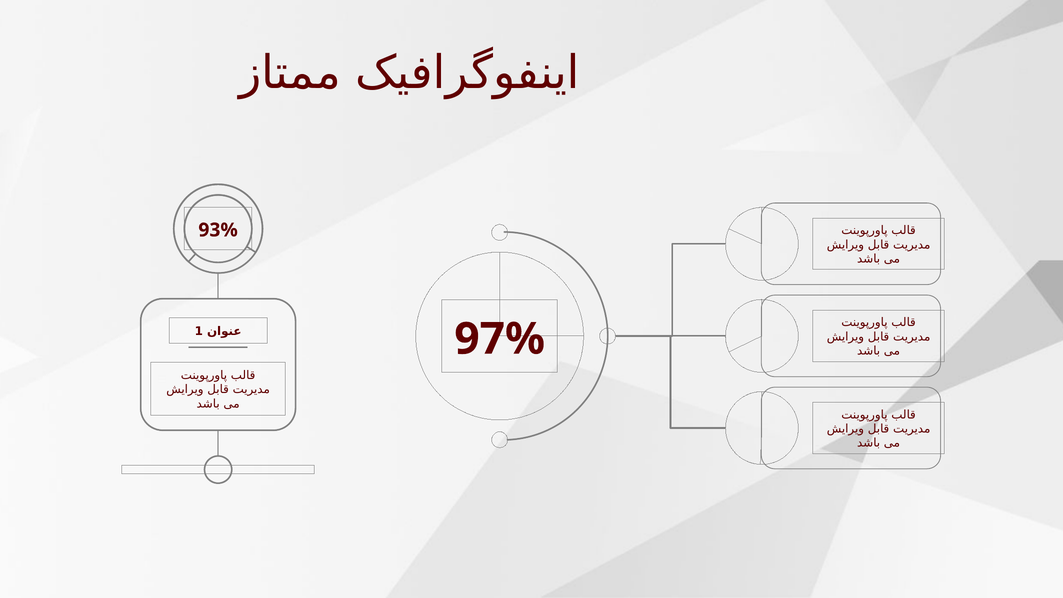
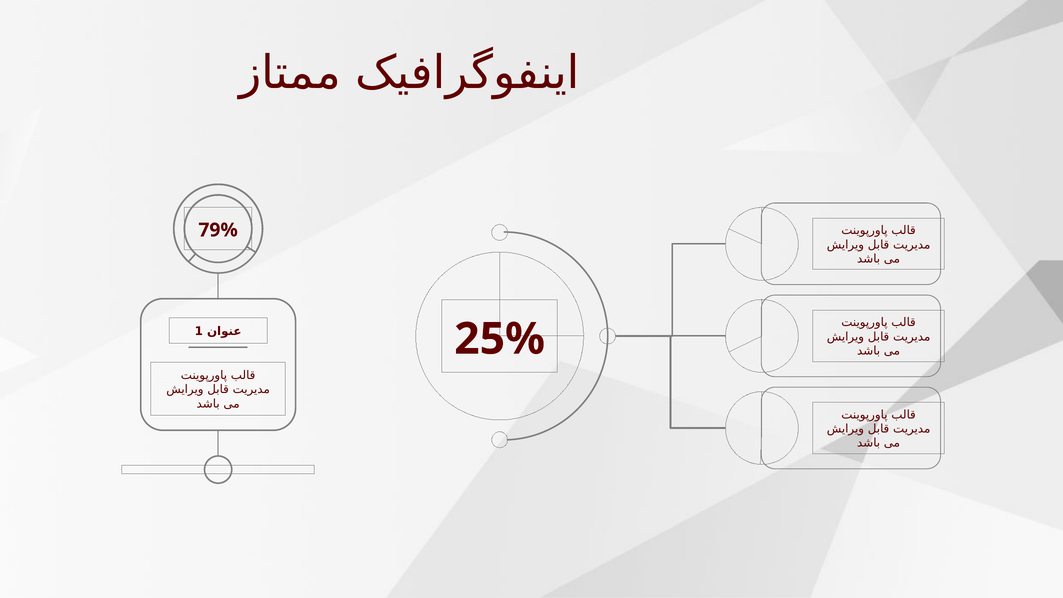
93%: 93% -> 79% (218, 230)
97%: 97% -> 25% (500, 339)
